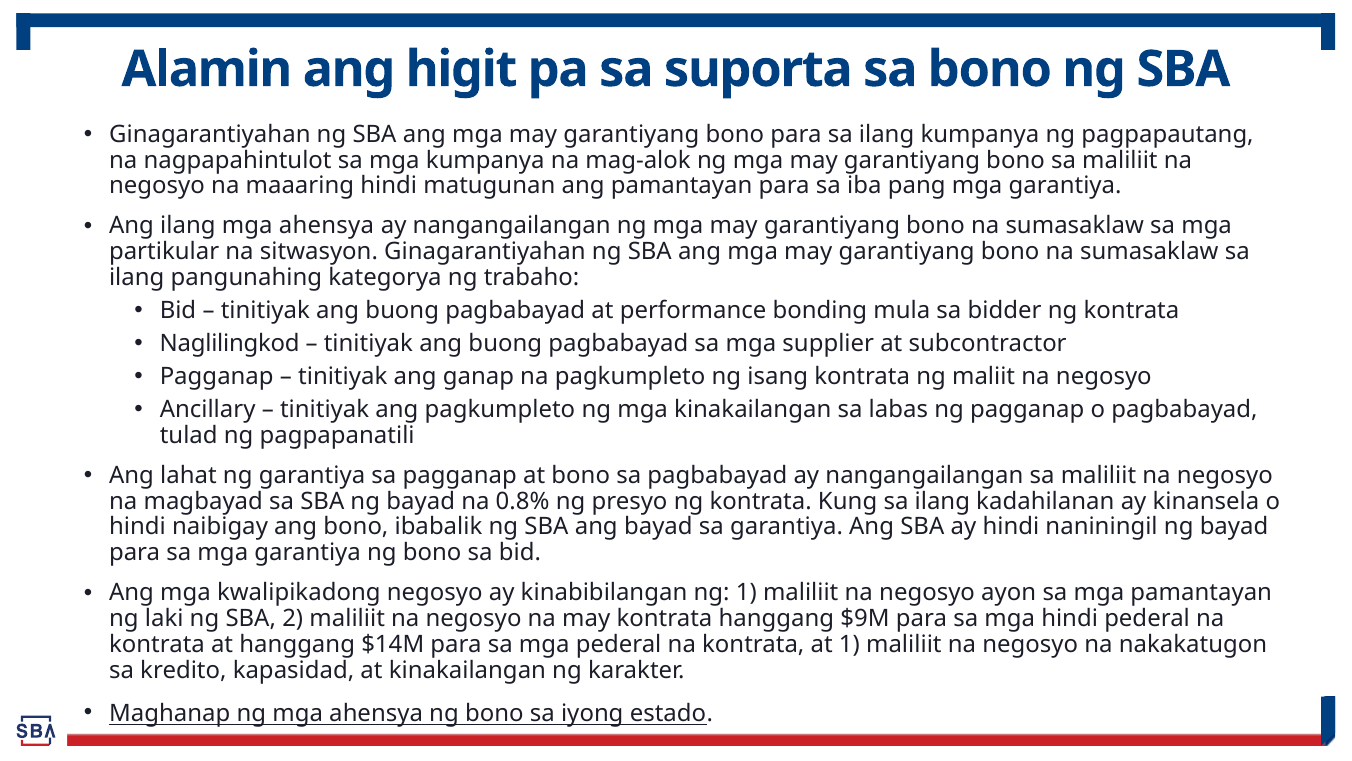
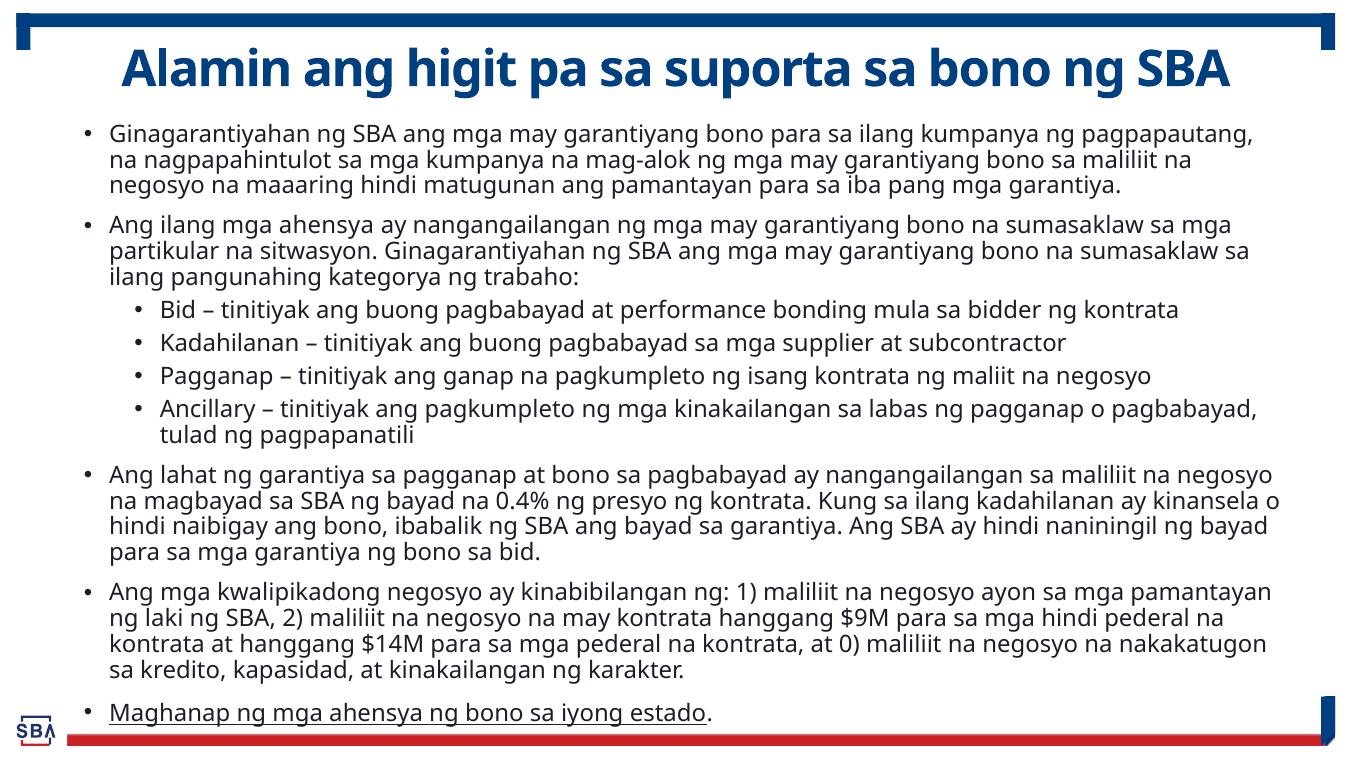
Naglilingkod: Naglilingkod -> Kadahilanan (230, 343)
0.8%: 0.8% -> 0.4% (523, 501)
at 1: 1 -> 0 (849, 644)
